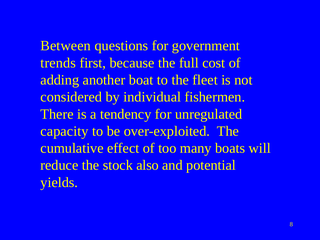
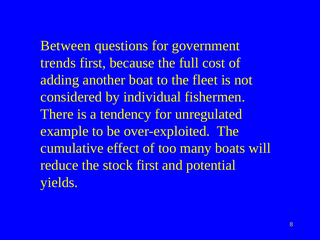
capacity: capacity -> example (65, 131)
stock also: also -> first (148, 165)
